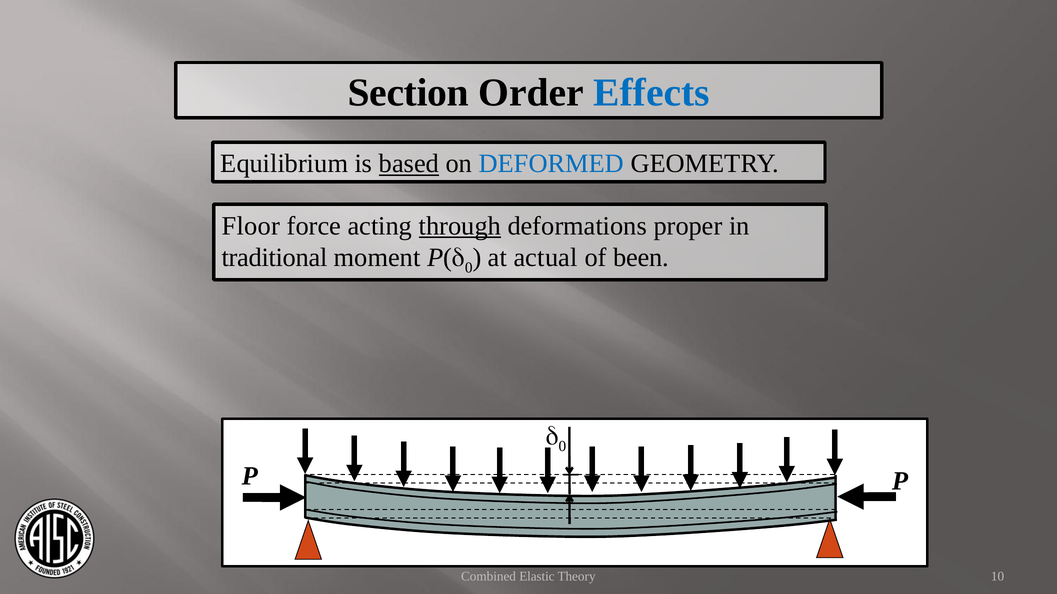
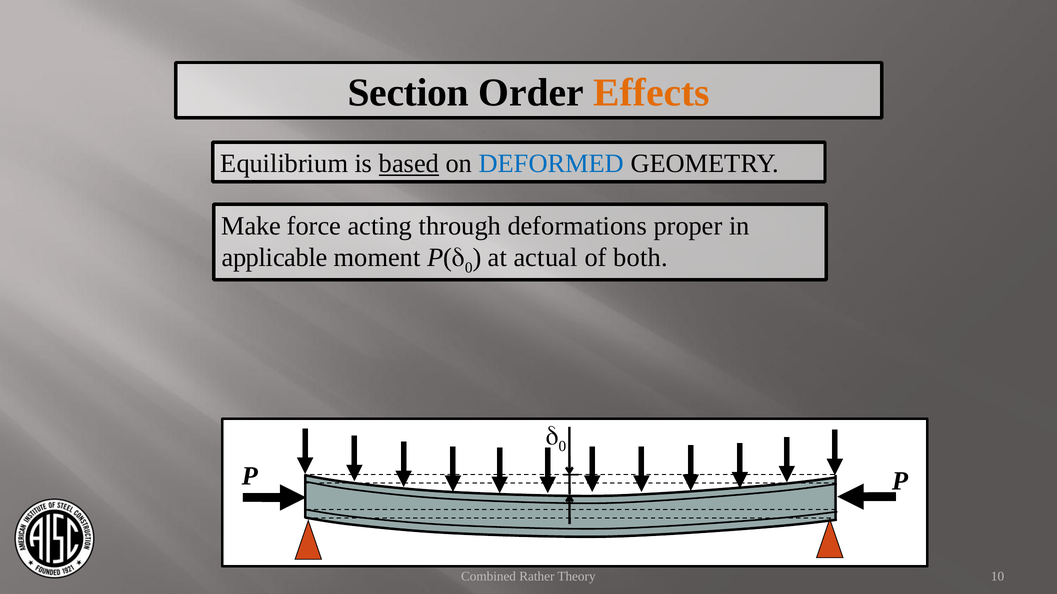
Effects colour: blue -> orange (652, 93)
Floor: Floor -> Make (251, 226)
through underline: present -> none (460, 226)
traditional: traditional -> applicable (275, 258)
been: been -> both (641, 258)
Elastic: Elastic -> Rather (537, 577)
